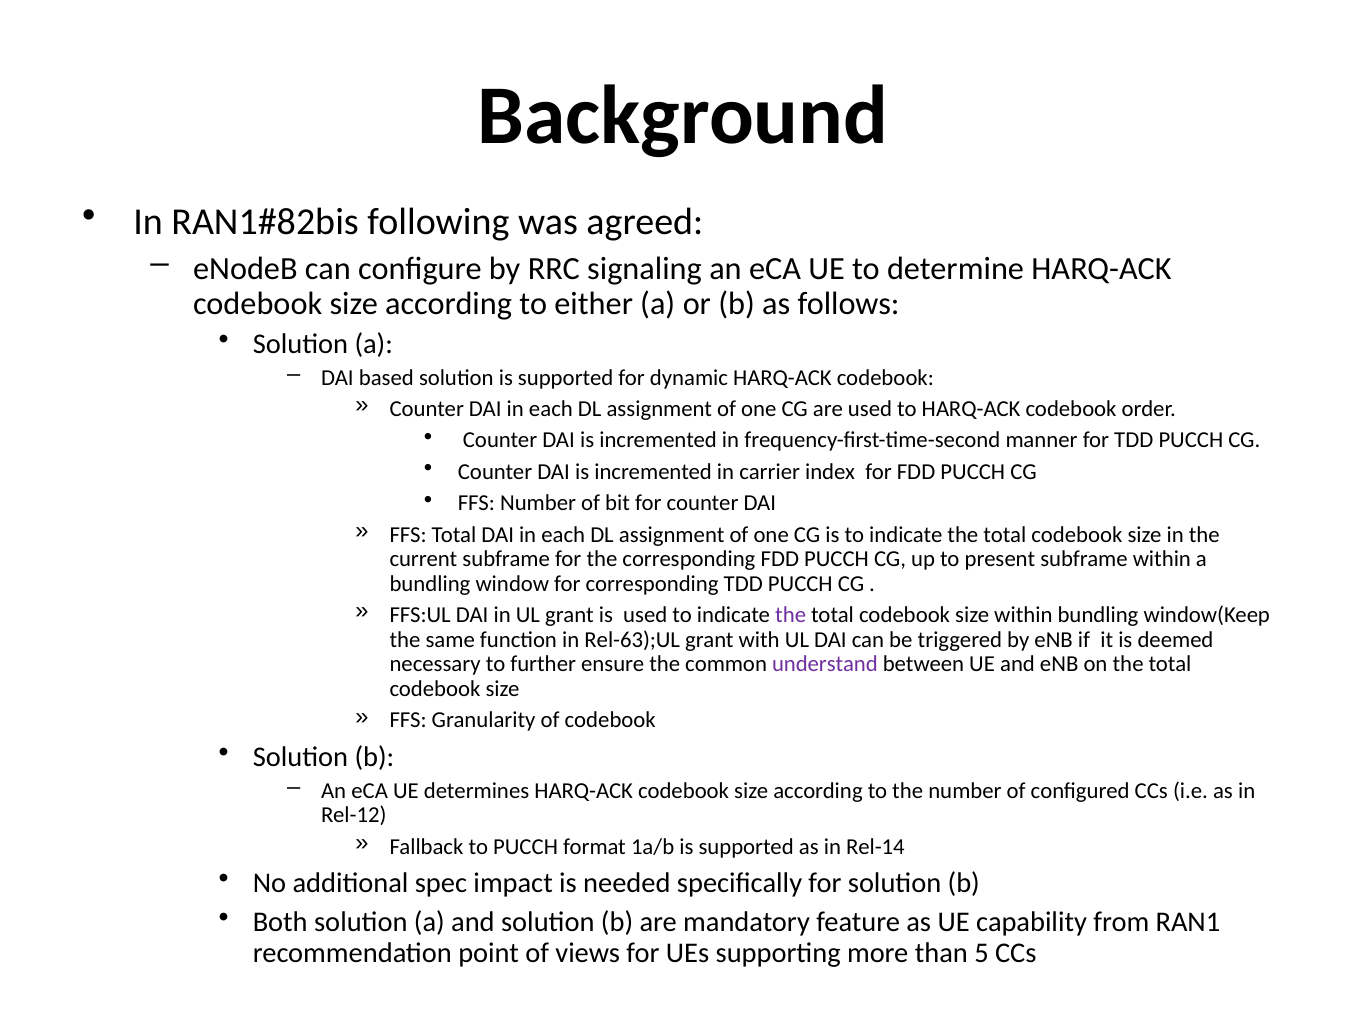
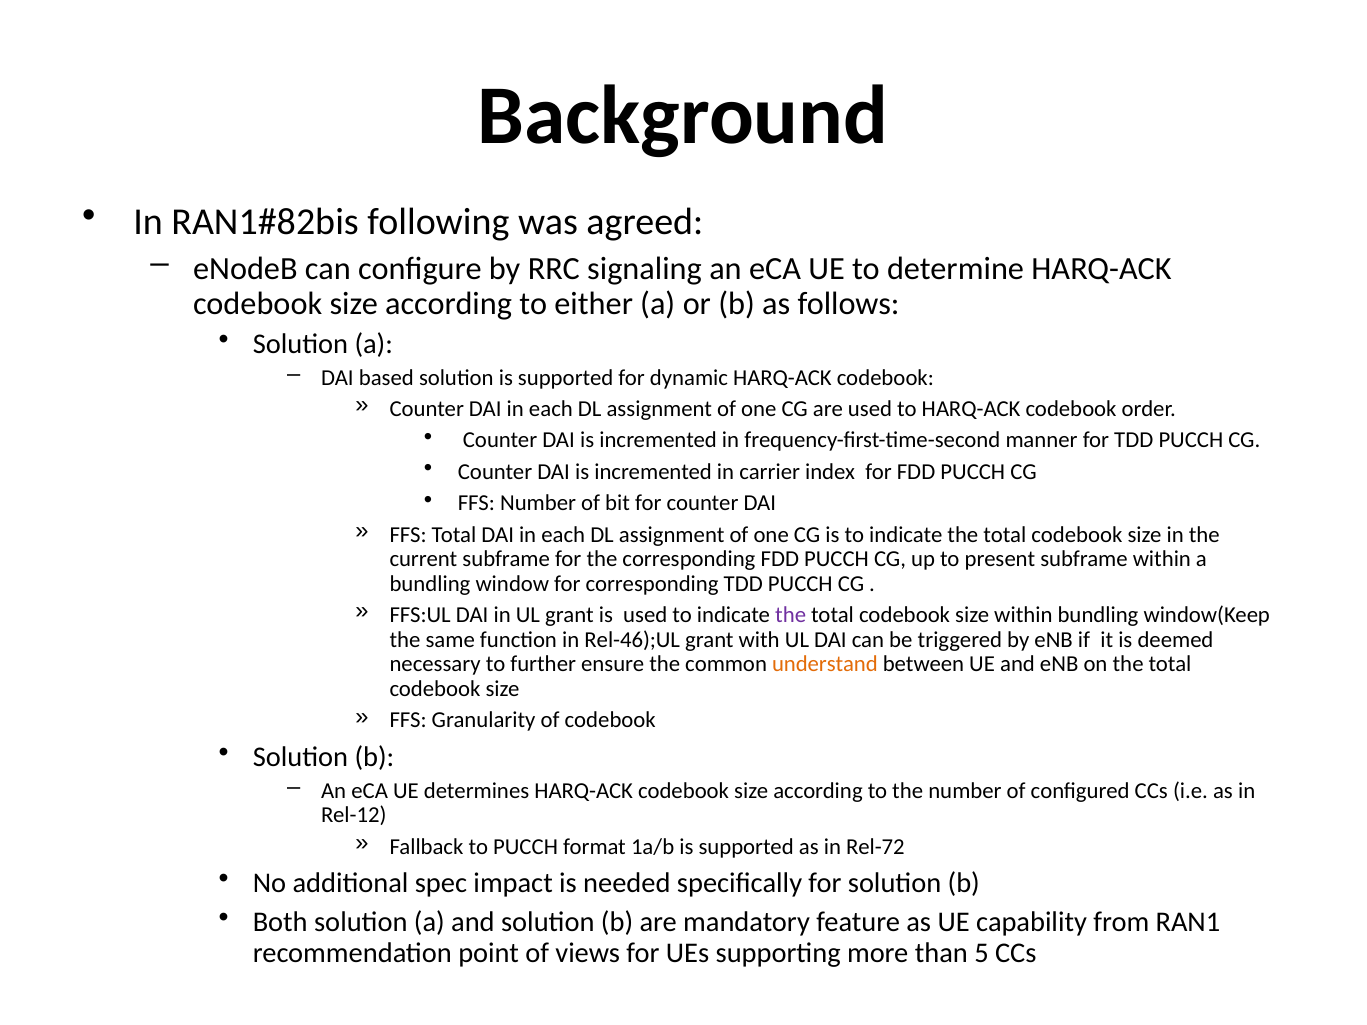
Rel-63);UL: Rel-63);UL -> Rel-46);UL (632, 640)
understand colour: purple -> orange (825, 664)
Rel-14: Rel-14 -> Rel-72 (875, 847)
